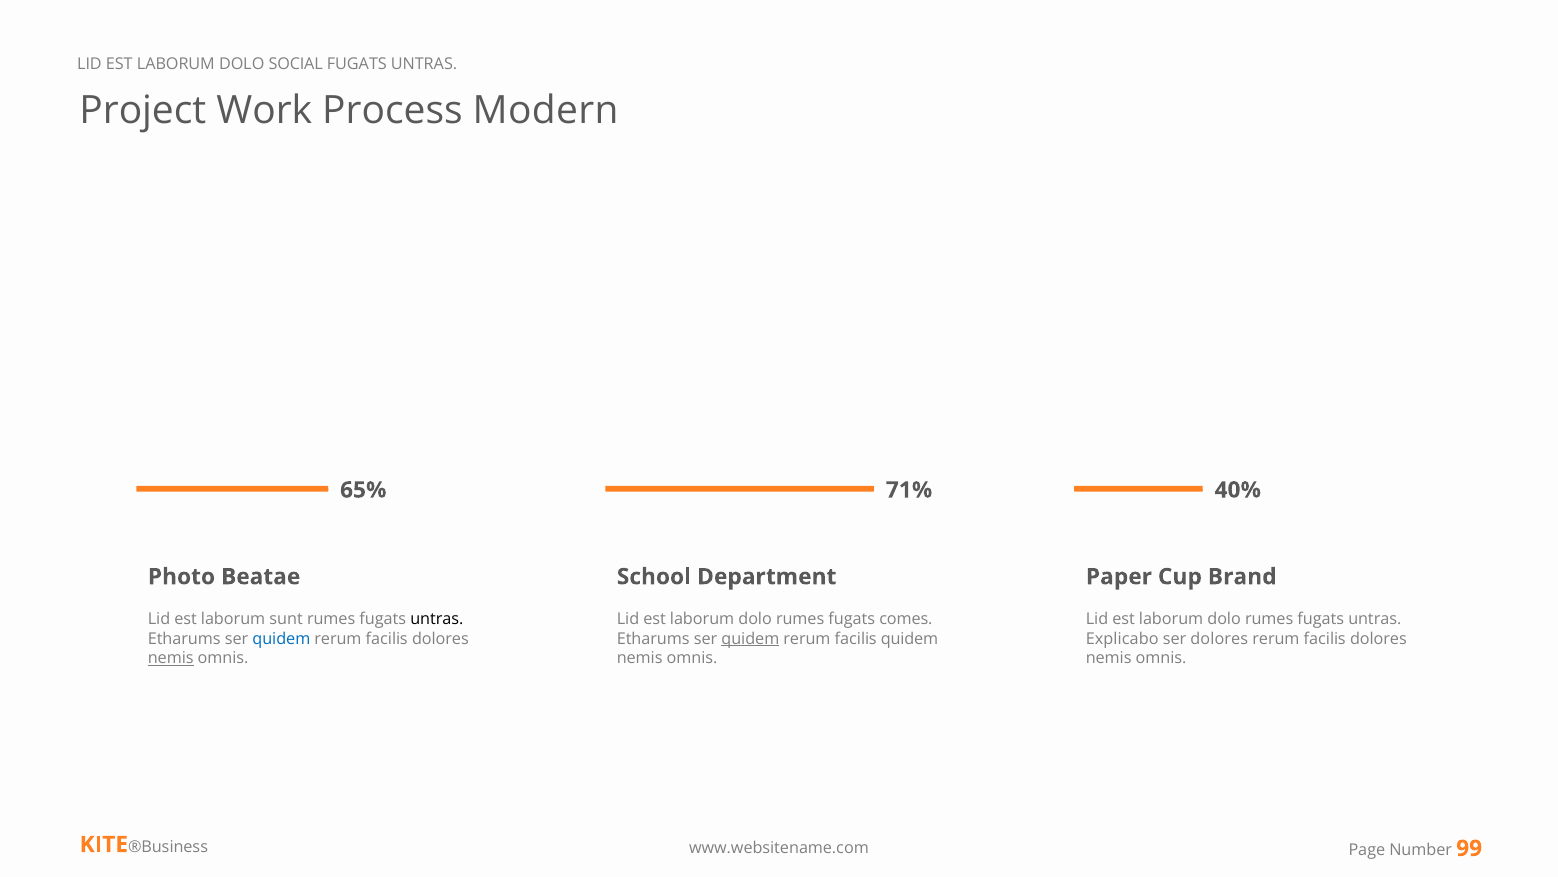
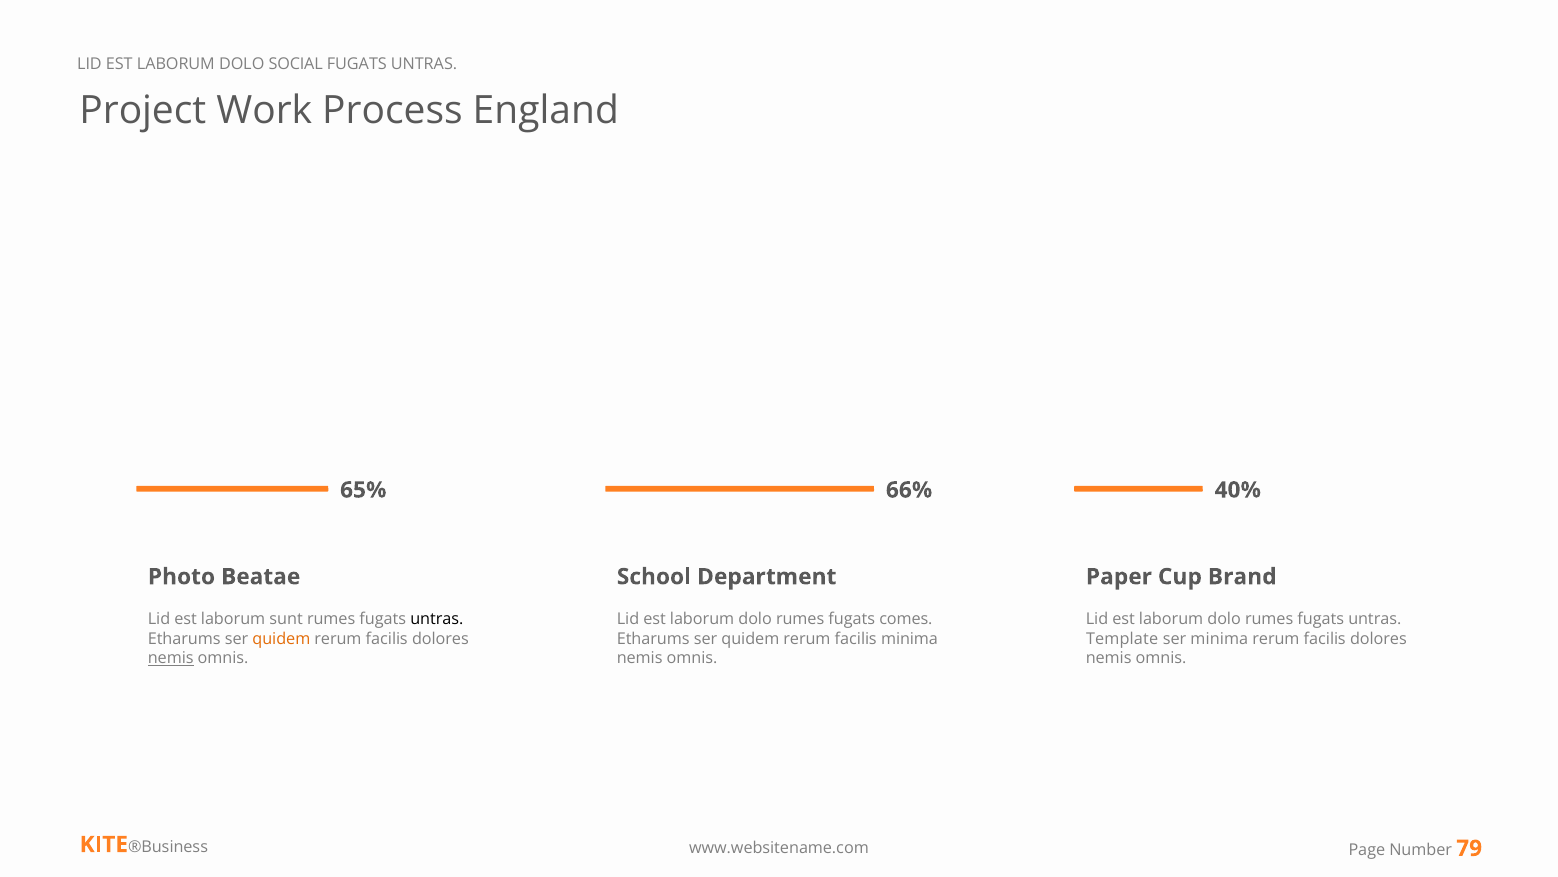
Modern: Modern -> England (546, 111)
71%: 71% -> 66% (909, 490)
quidem colour: blue -> orange (281, 638)
quidem underline: present -> none (750, 638)
facilis quidem: quidem -> minima (909, 638)
Explicabo: Explicabo -> Template (1122, 638)
ser dolores: dolores -> minima (1219, 638)
99: 99 -> 79 (1469, 848)
